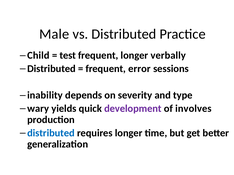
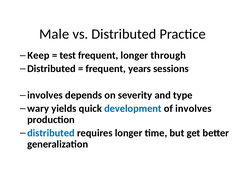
Child: Child -> Keep (38, 55)
verbally: verbally -> through (168, 55)
error: error -> years (140, 69)
inability: inability -> involves (45, 95)
development colour: purple -> blue (133, 109)
